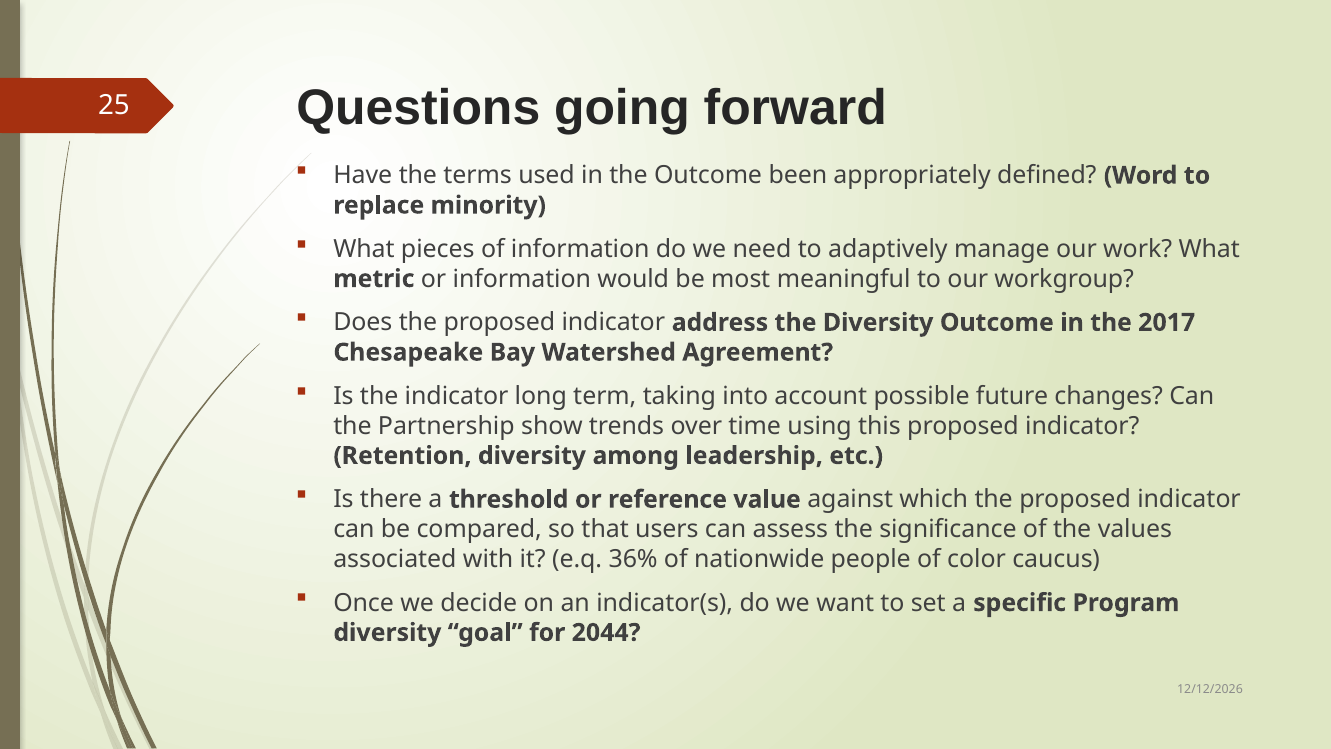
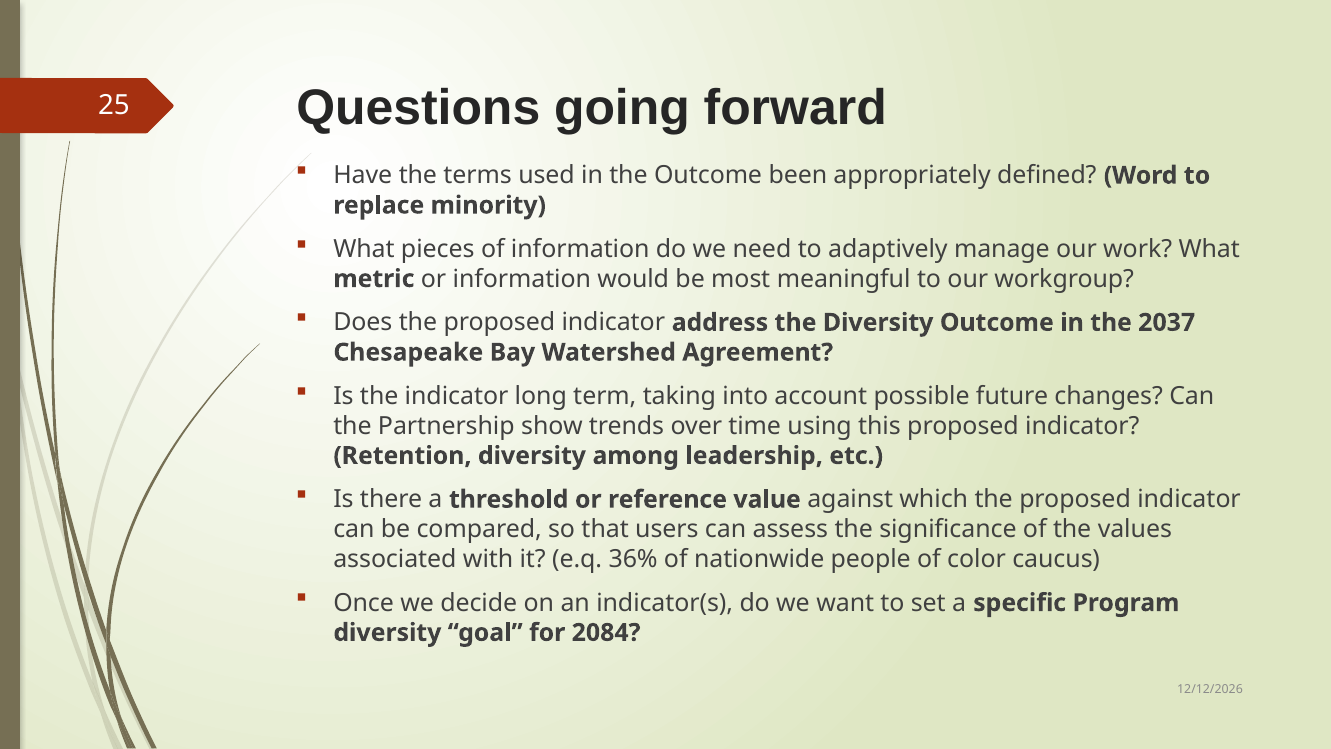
2017: 2017 -> 2037 (1167, 322)
2044: 2044 -> 2084 (606, 632)
